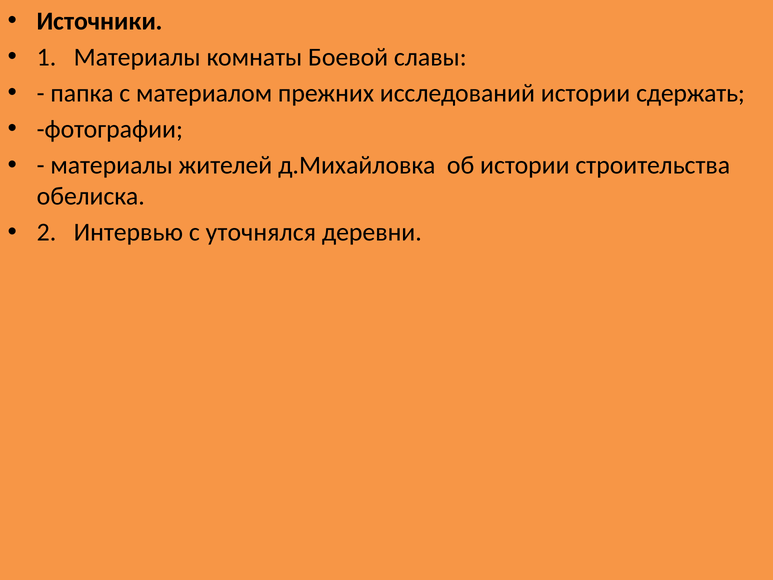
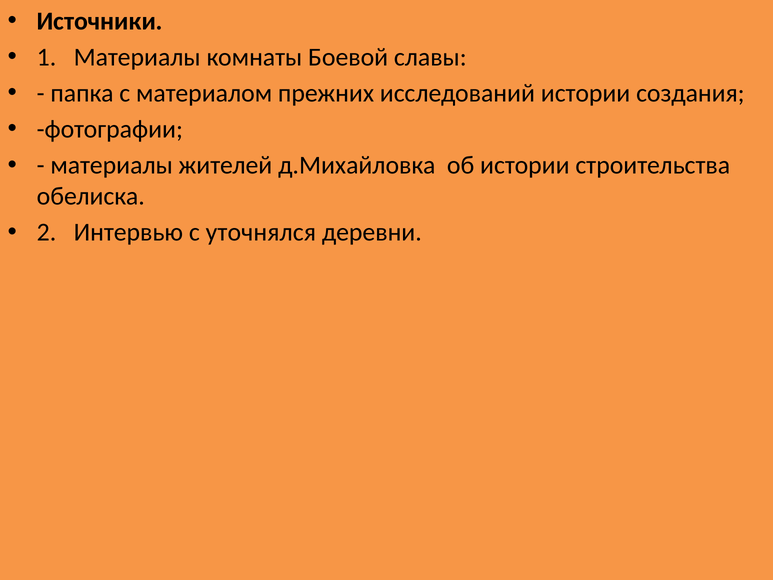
сдержать: сдержать -> создания (690, 93)
